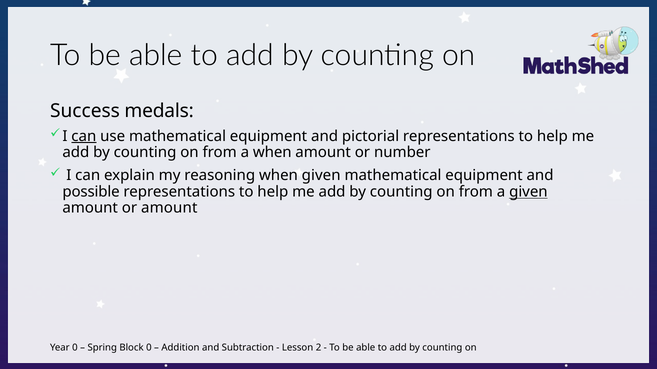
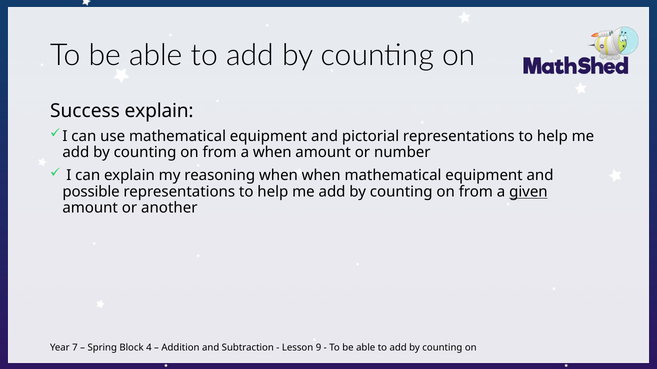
Success medals: medals -> explain (159, 111)
can underline: present -> none (84, 136)
when given: given -> when (321, 176)
or amount: amount -> another (169, 208)
Year 0: 0 -> 7 (75, 348)
Block 0: 0 -> 4 (149, 348)
2: 2 -> 9 (319, 348)
